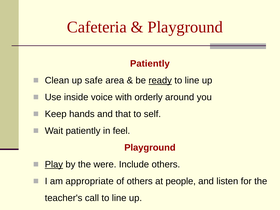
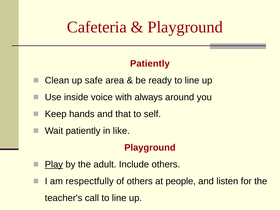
ready underline: present -> none (160, 80)
orderly: orderly -> always (149, 97)
feel: feel -> like (121, 131)
were: were -> adult (105, 164)
appropriate: appropriate -> respectfully (90, 181)
